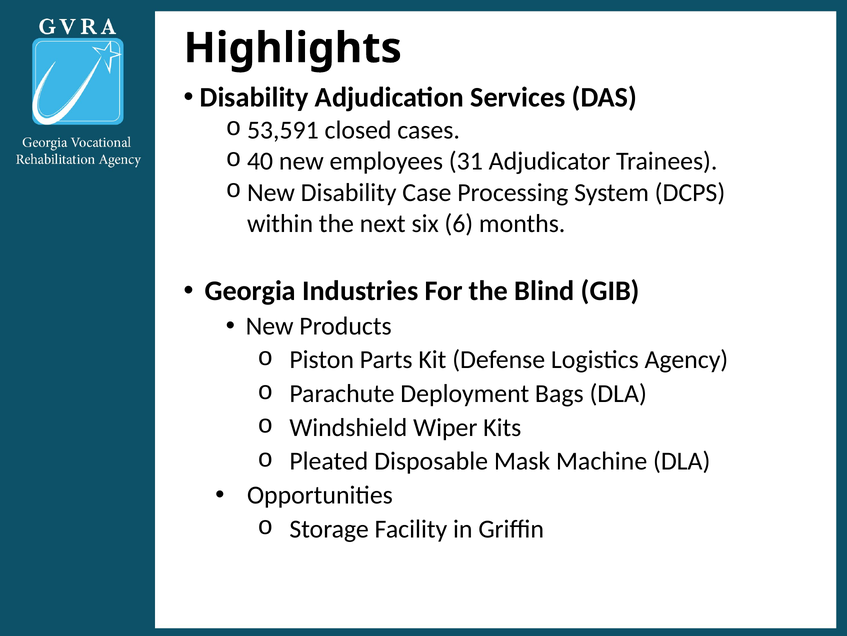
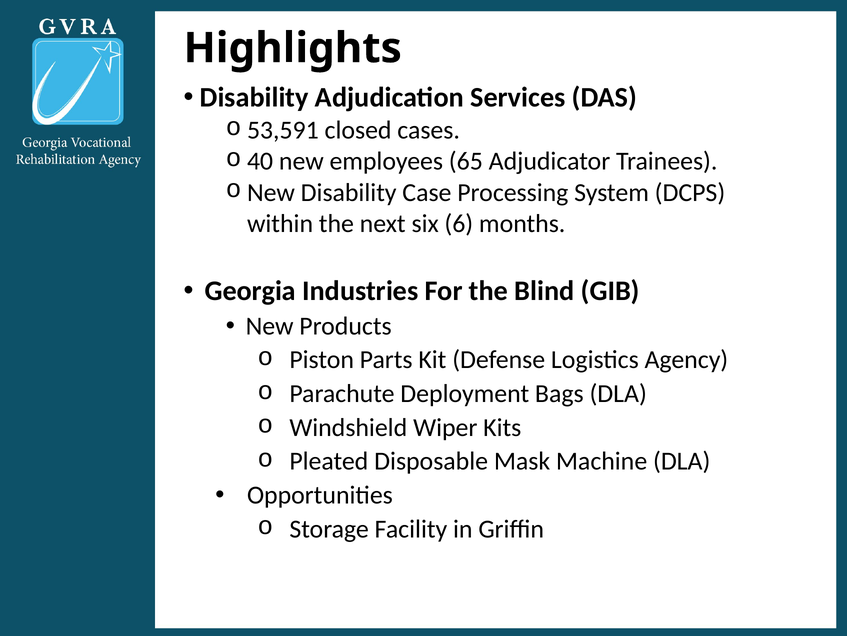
31: 31 -> 65 (466, 161)
